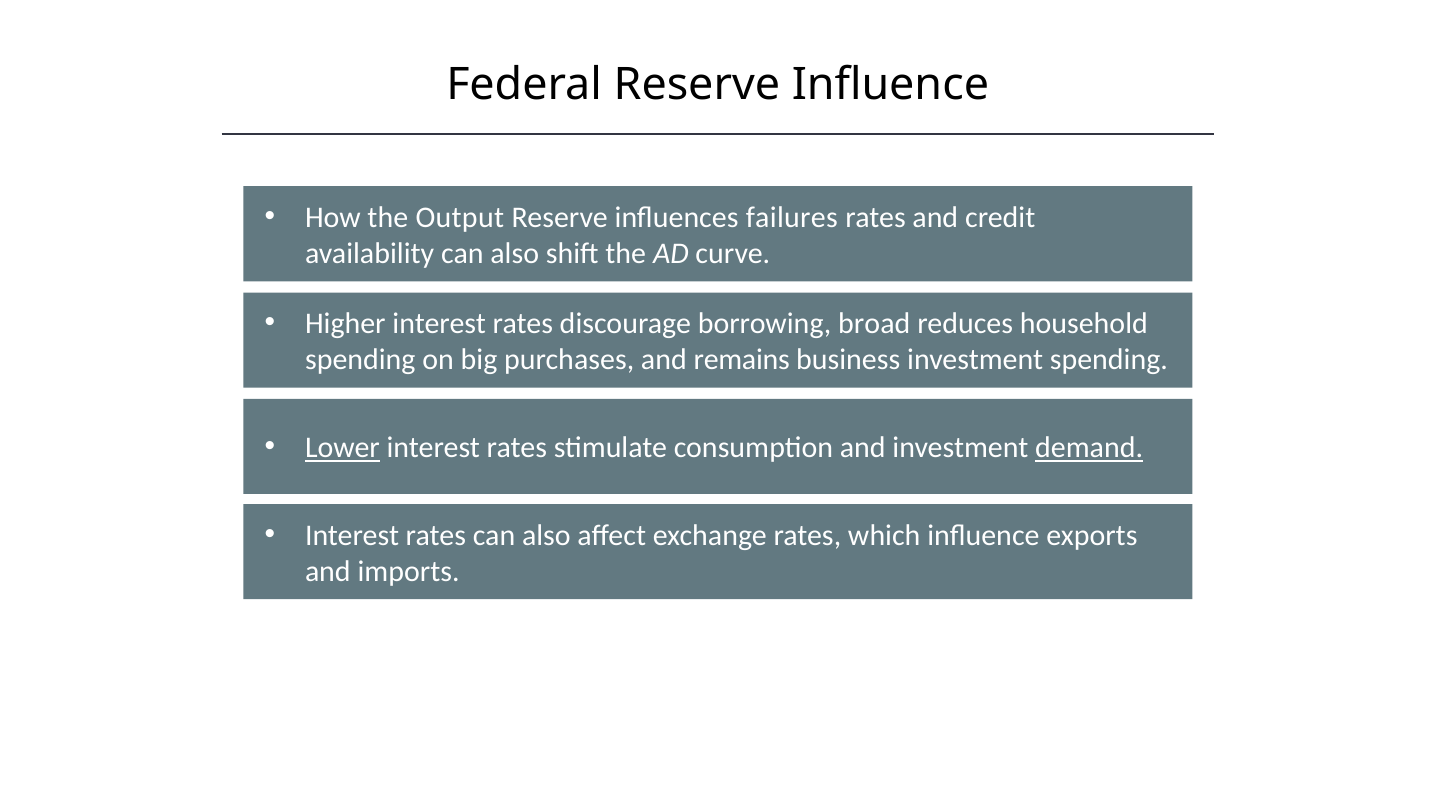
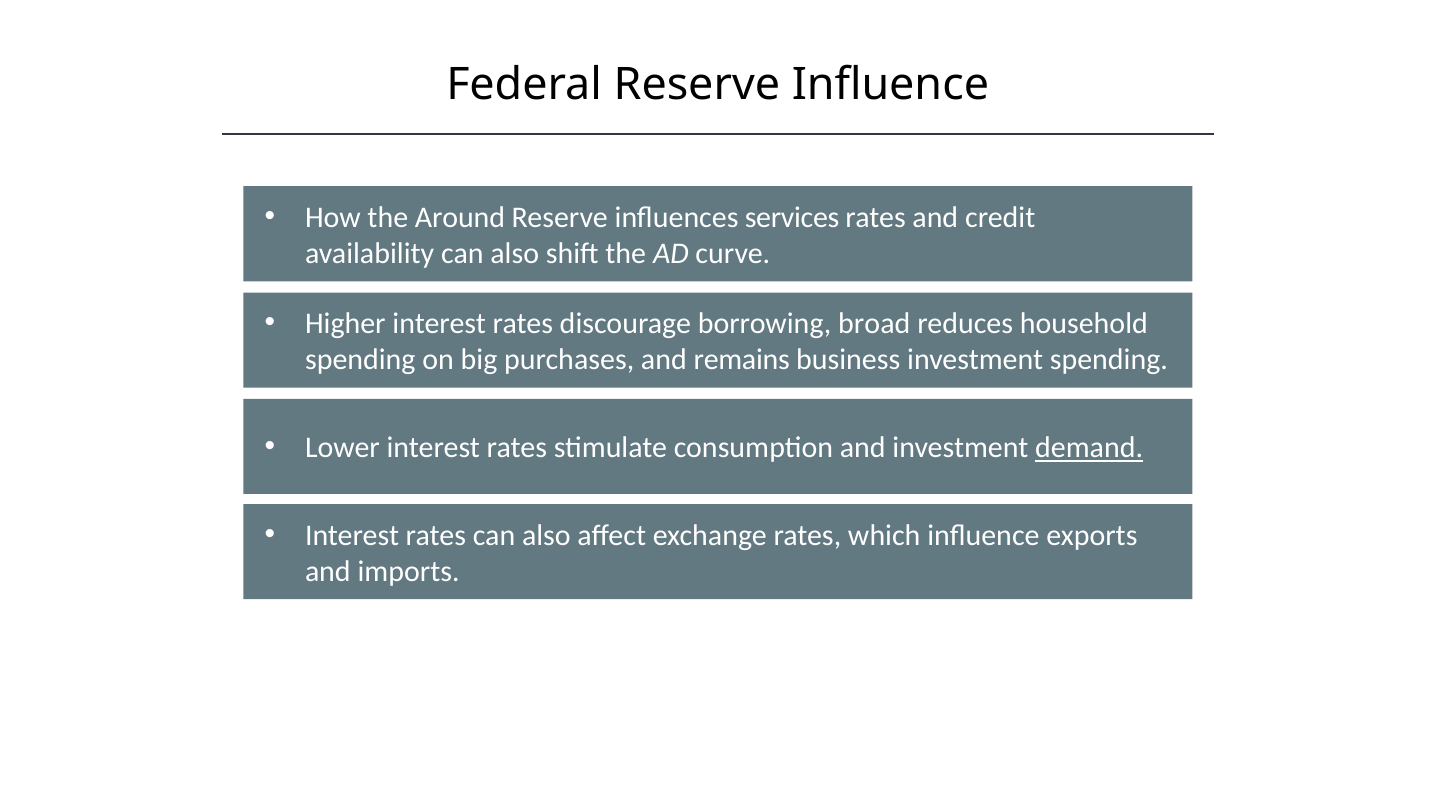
Output: Output -> Around (460, 217)
failures: failures -> services (792, 217)
Lower underline: present -> none (342, 448)
